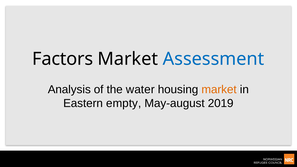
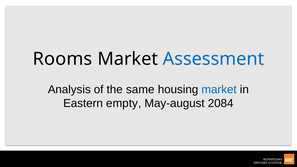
Factors: Factors -> Rooms (62, 59)
water: water -> same (140, 90)
market colour: orange -> blue (219, 90)
2019: 2019 -> 2084 (221, 103)
